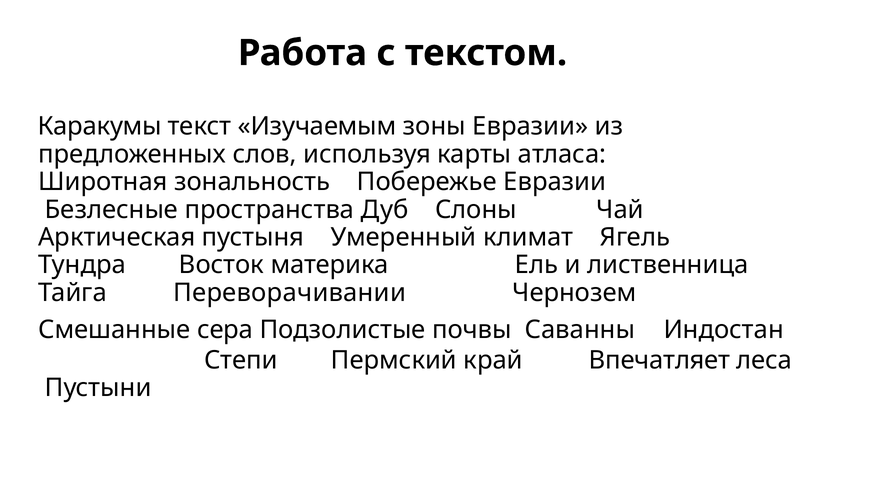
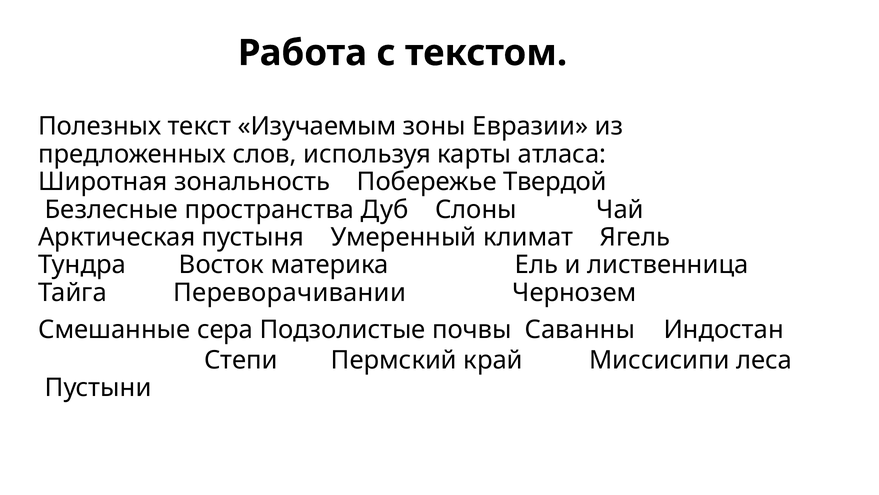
Каракумы: Каракумы -> Полезных (100, 126)
Побережье Евразии: Евразии -> Твердой (555, 182)
Впечатляет: Впечатляет -> Миссисипи (659, 360)
